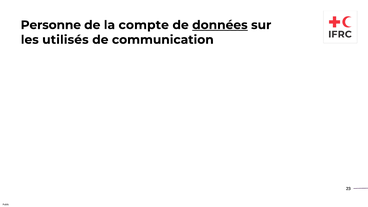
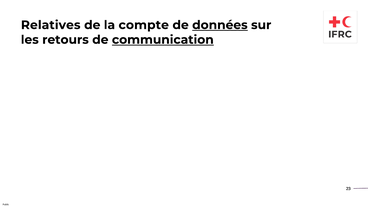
Personne: Personne -> Relatives (51, 25)
utilisés: utilisés -> retours (65, 40)
communication underline: none -> present (163, 40)
